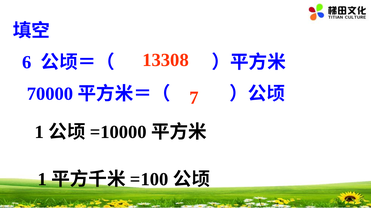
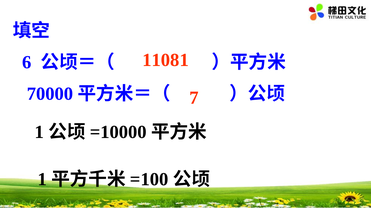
13308: 13308 -> 11081 (166, 60)
